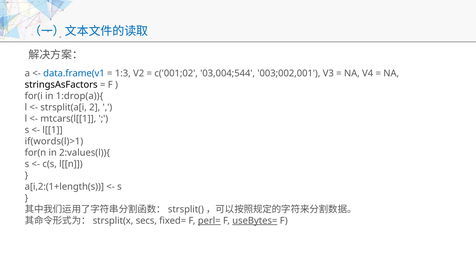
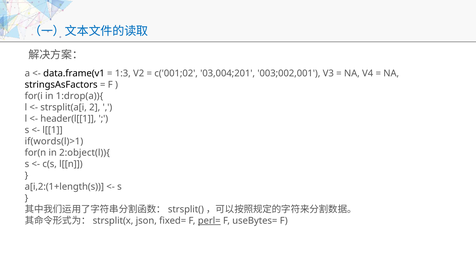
data.frame(v1 colour: blue -> black (74, 73)
03,004;544: 03,004;544 -> 03,004;201 (228, 73)
mtcars(l[[1: mtcars(l[[1 -> header(l[[1 (68, 119)
2:values(l)){: 2:values(l)){ -> 2:object(l)){ (85, 153)
secs: secs -> json (146, 220)
useBytes= underline: present -> none (255, 220)
